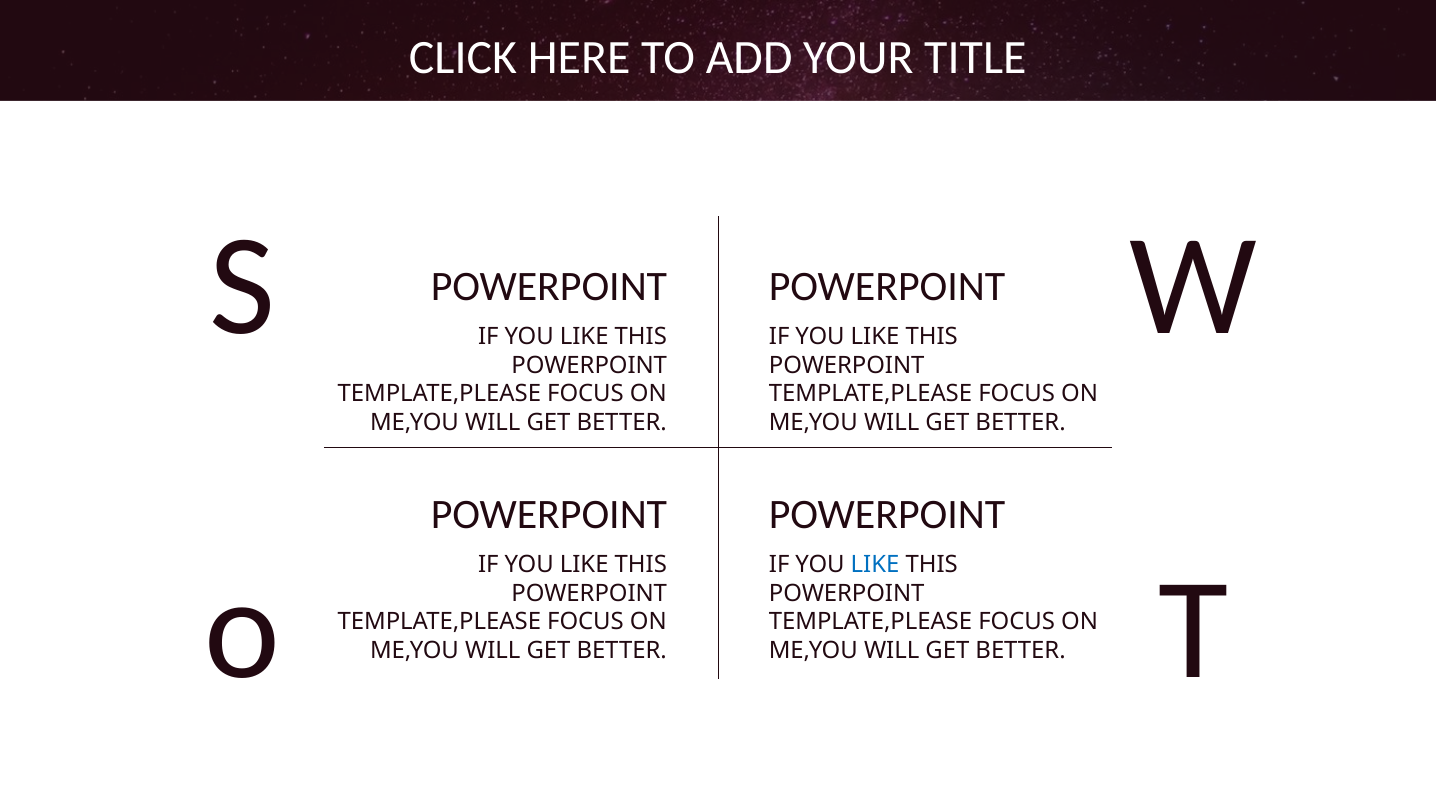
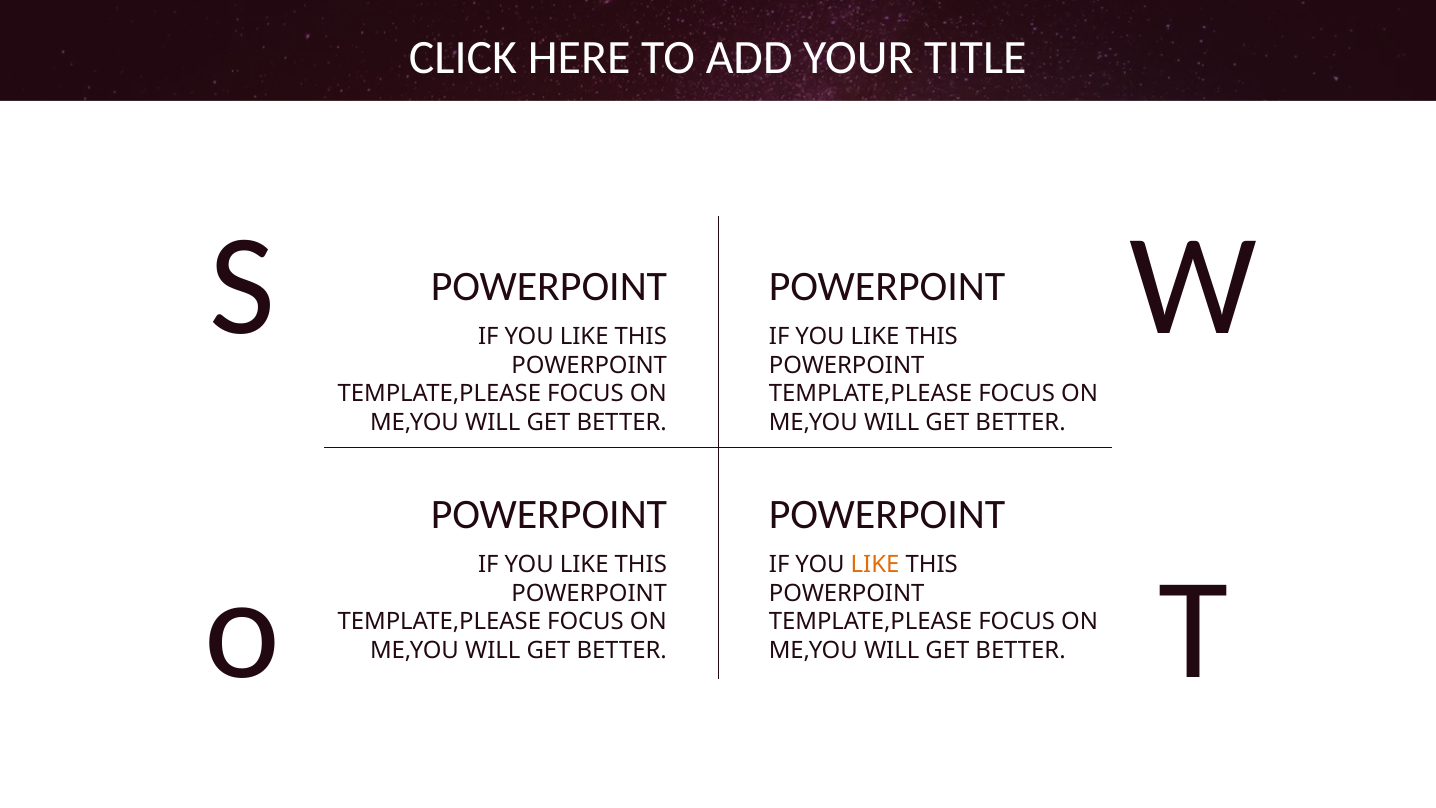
LIKE colour: blue -> orange (875, 564)
